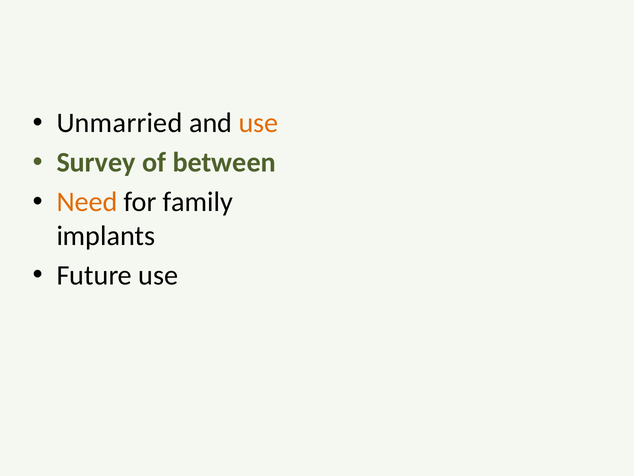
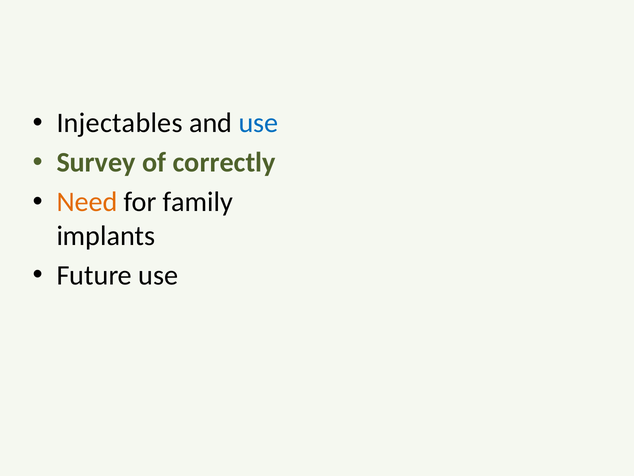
Unmarried: Unmarried -> Injectables (120, 123)
use colour: orange -> blue (259, 123)
between: between -> correctly (224, 163)
